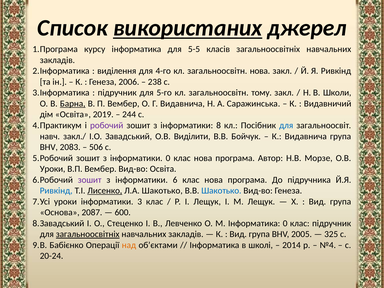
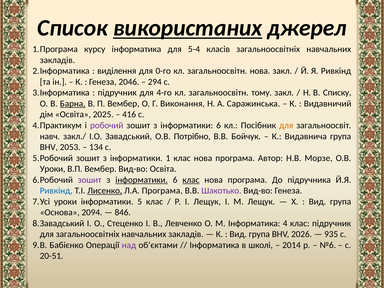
5-5: 5-5 -> 5-4 (194, 49)
4-го: 4-го -> 0-го (163, 71)
2006: 2006 -> 2046 (129, 82)
238: 238 -> 294 (155, 82)
5-го: 5-го -> 4-го (164, 93)
Школи: Школи -> Списку (337, 93)
Г Видавнича: Видавнича -> Виконання (182, 104)
2019: 2019 -> 2025 (103, 114)
244: 244 -> 416 (129, 114)
8: 8 -> 6 (219, 125)
для colour: blue -> orange (286, 125)
Виділити: Виділити -> Потрібно (192, 136)
2083: 2083 -> 2053 (70, 147)
506: 506 -> 134 (96, 147)
інформатики 0: 0 -> 1 (168, 158)
інформатики underline: none -> present (142, 180)
клас underline: none -> present (191, 180)
Л.А Шакотько: Шакотько -> Програма (162, 191)
Шакотько colour: blue -> purple (221, 191)
3: 3 -> 5 (140, 202)
2087: 2087 -> 2094 (92, 212)
600: 600 -> 846 (123, 212)
Інформатика 0: 0 -> 4 (285, 223)
загальноосвітніх underline: present -> none (88, 234)
2005: 2005 -> 2026 (302, 234)
325: 325 -> 935 (331, 234)
над colour: orange -> purple (129, 245)
№4: №4 -> №6 (328, 245)
20-24: 20-24 -> 20-51 (52, 256)
